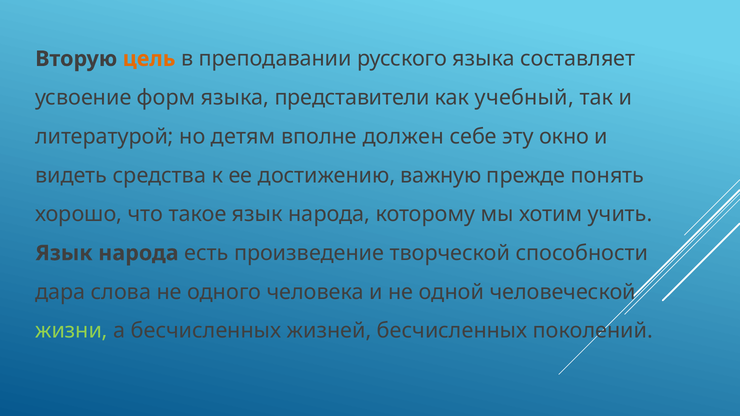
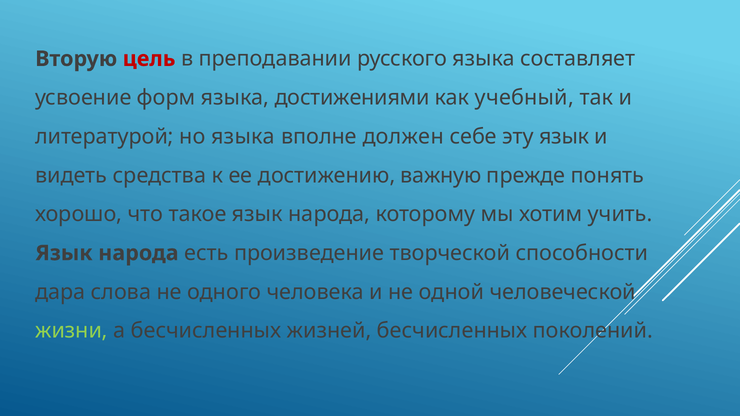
цель colour: orange -> red (149, 59)
представители: представители -> достижениями (352, 98)
но детям: детям -> языка (243, 137)
эту окно: окно -> язык (564, 137)
